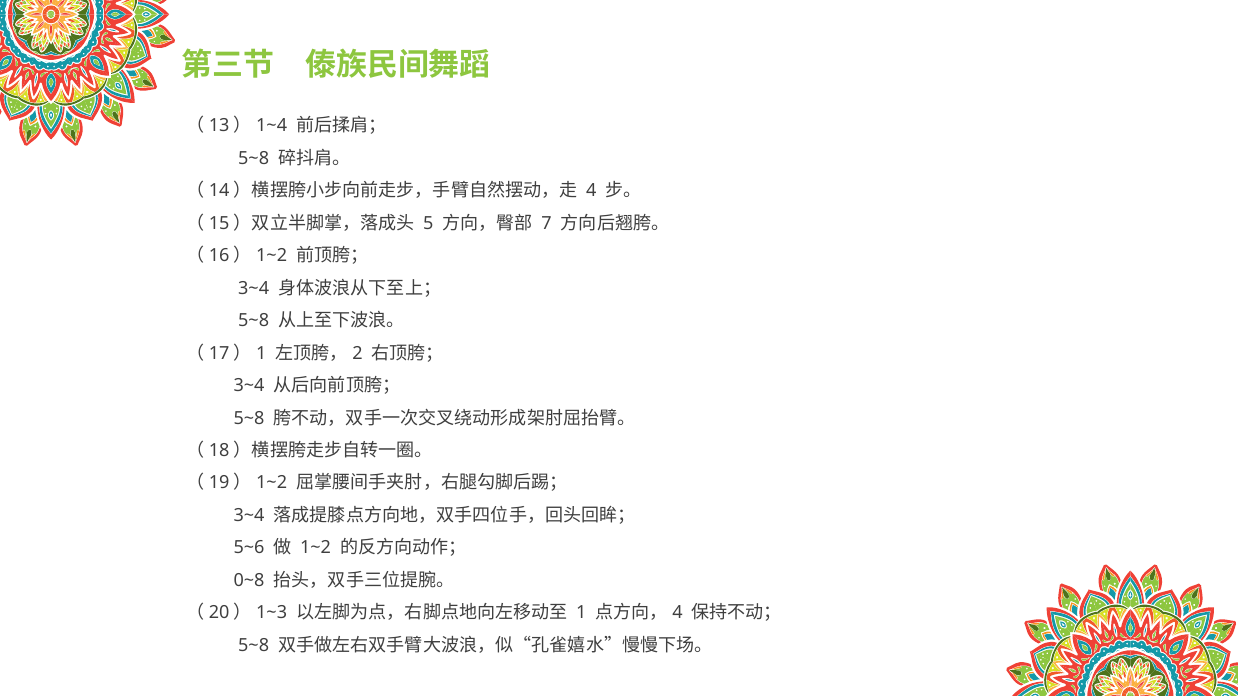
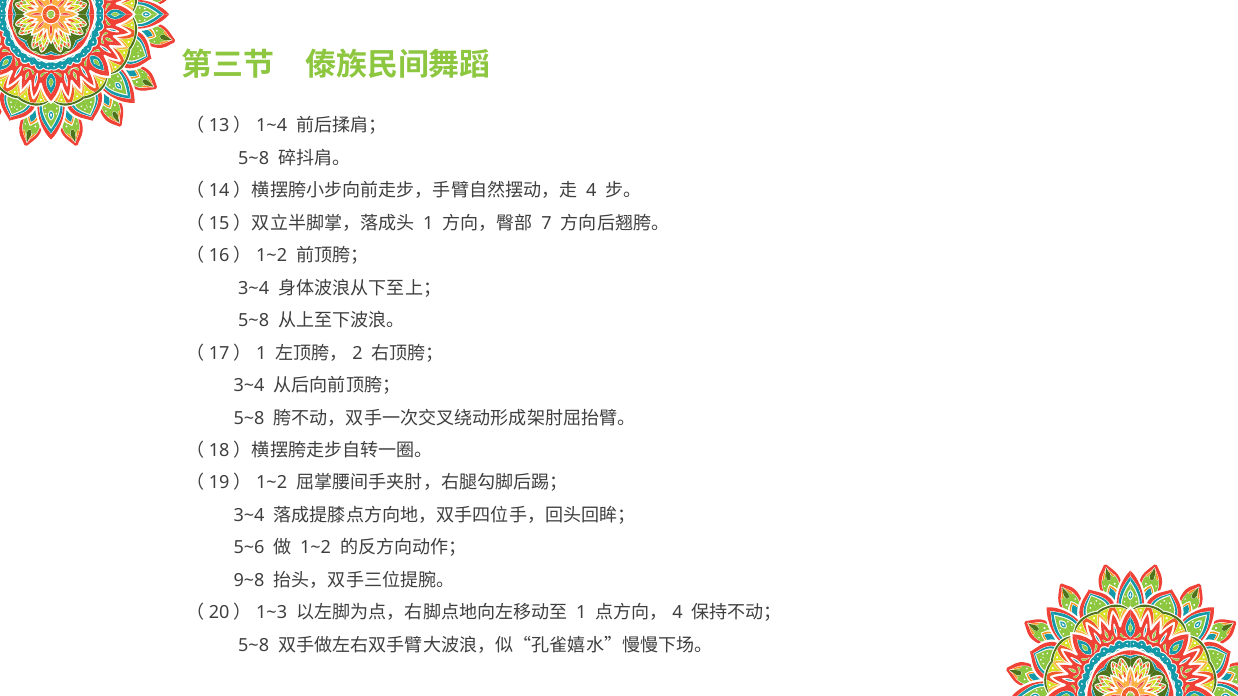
5: 5 -> 1 (428, 223)
0~8: 0~8 -> 9~8 (249, 581)
